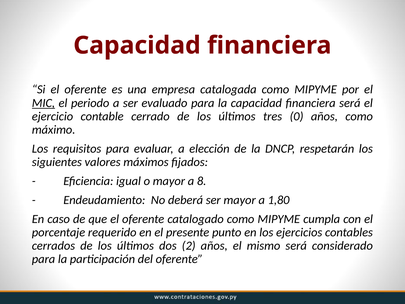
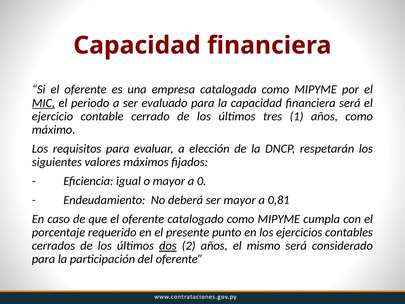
0: 0 -> 1 (297, 116)
8: 8 -> 0 (202, 181)
1,80: 1,80 -> 0,81 (279, 200)
dos underline: none -> present (168, 246)
